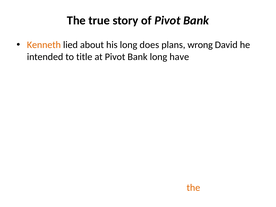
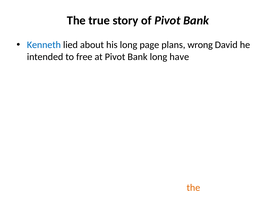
Kenneth colour: orange -> blue (44, 45)
does: does -> page (149, 45)
title: title -> free (84, 57)
